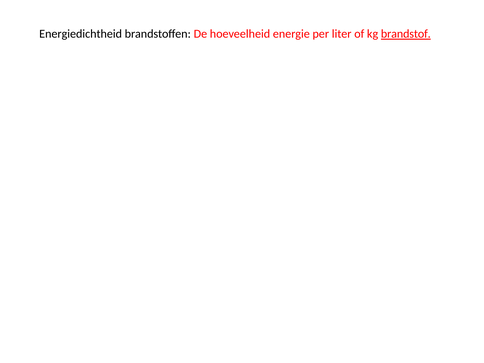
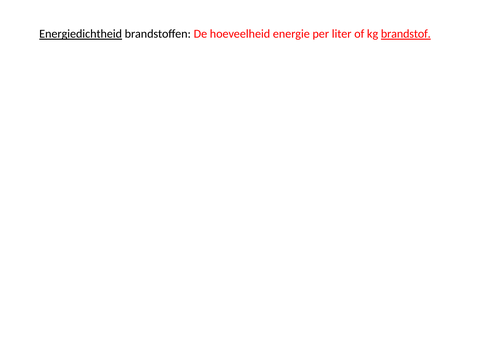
Energiedichtheid underline: none -> present (81, 34)
